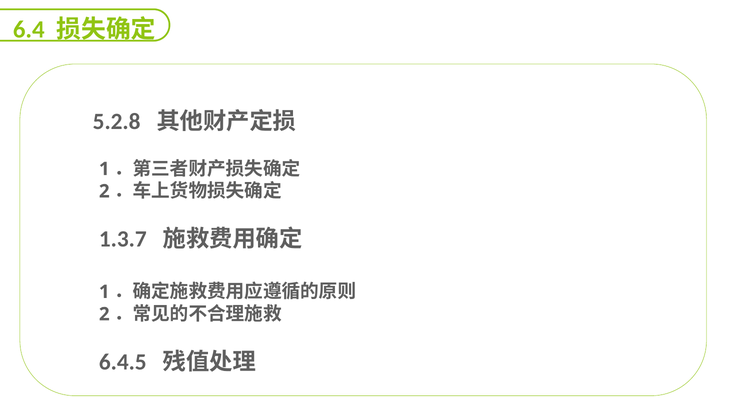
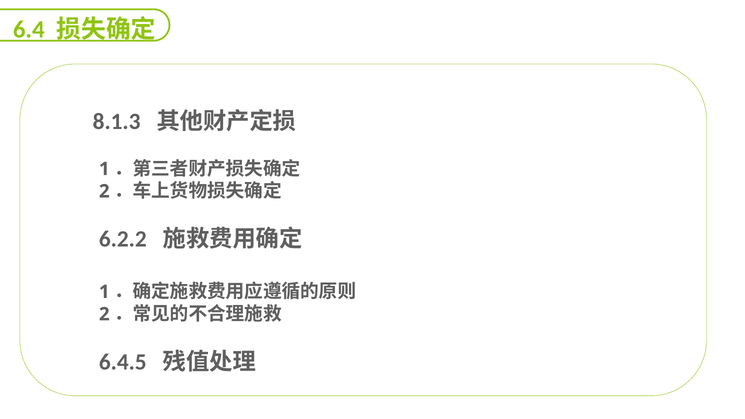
5.2.8: 5.2.8 -> 8.1.3 (117, 122)
1.3.7: 1.3.7 -> 6.2.2 (123, 239)
